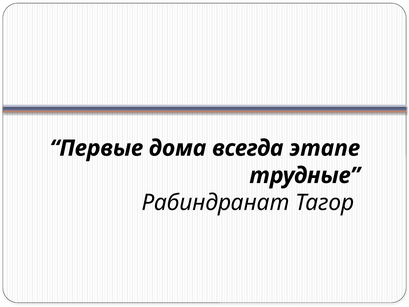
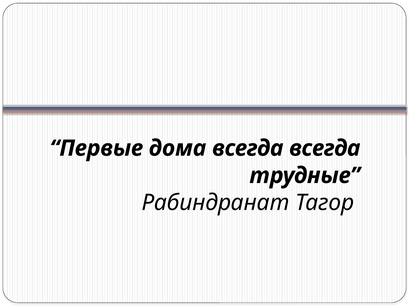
всегда этапе: этапе -> всегда (325, 148)
